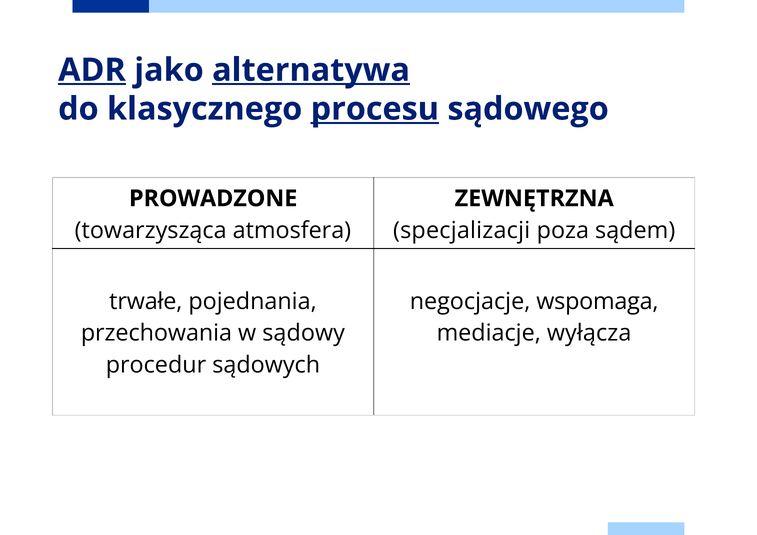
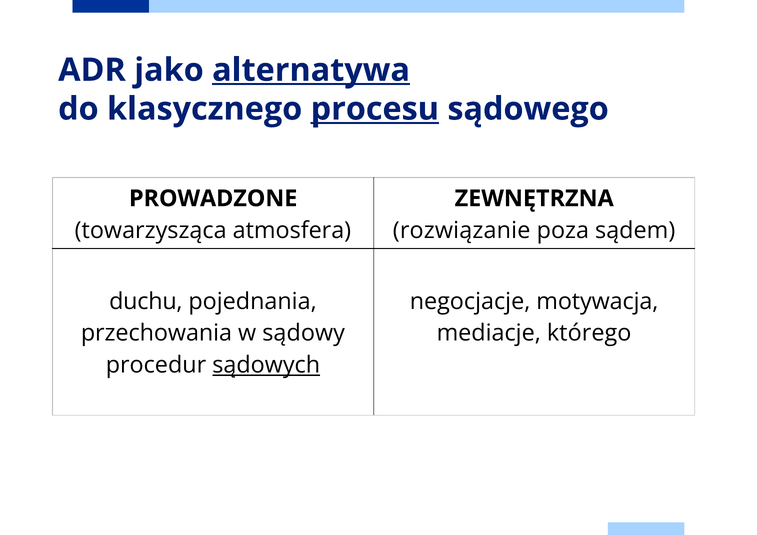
ADR underline: present -> none (92, 70)
specjalizacji: specjalizacji -> rozwiązanie (462, 231)
trwałe: trwałe -> duchu (146, 301)
wspomaga: wspomaga -> motywacja (597, 301)
wyłącza: wyłącza -> którego (589, 333)
sądowych underline: none -> present (266, 365)
